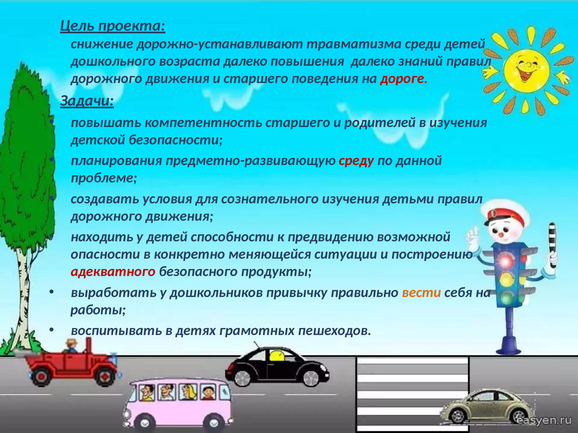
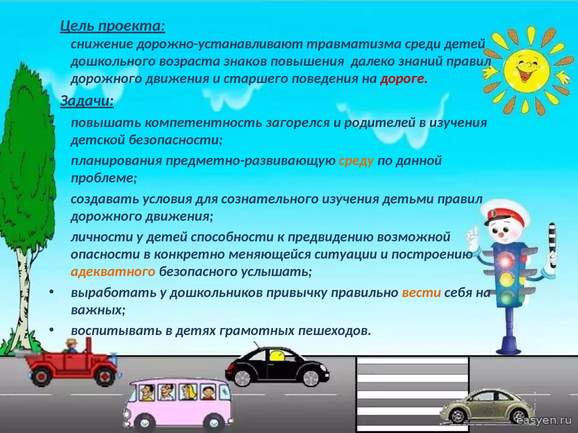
возраста далеко: далеко -> знаков (245, 61)
компетентность старшего: старшего -> загорелся (298, 122)
среду colour: red -> orange (356, 161)
находить: находить -> личности (102, 237)
адекватного colour: red -> orange (113, 272)
продукты: продукты -> услышать (276, 272)
работы: работы -> важных (98, 310)
